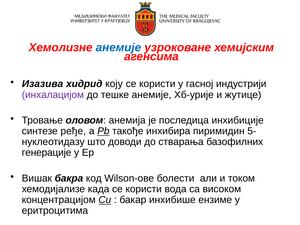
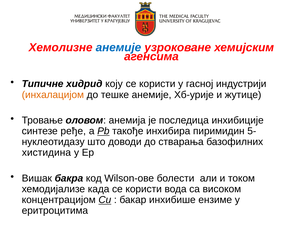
Изазива: Изазива -> Типичне (43, 84)
инхалацијом colour: purple -> orange (53, 95)
генерације: генерације -> хистидина (46, 153)
